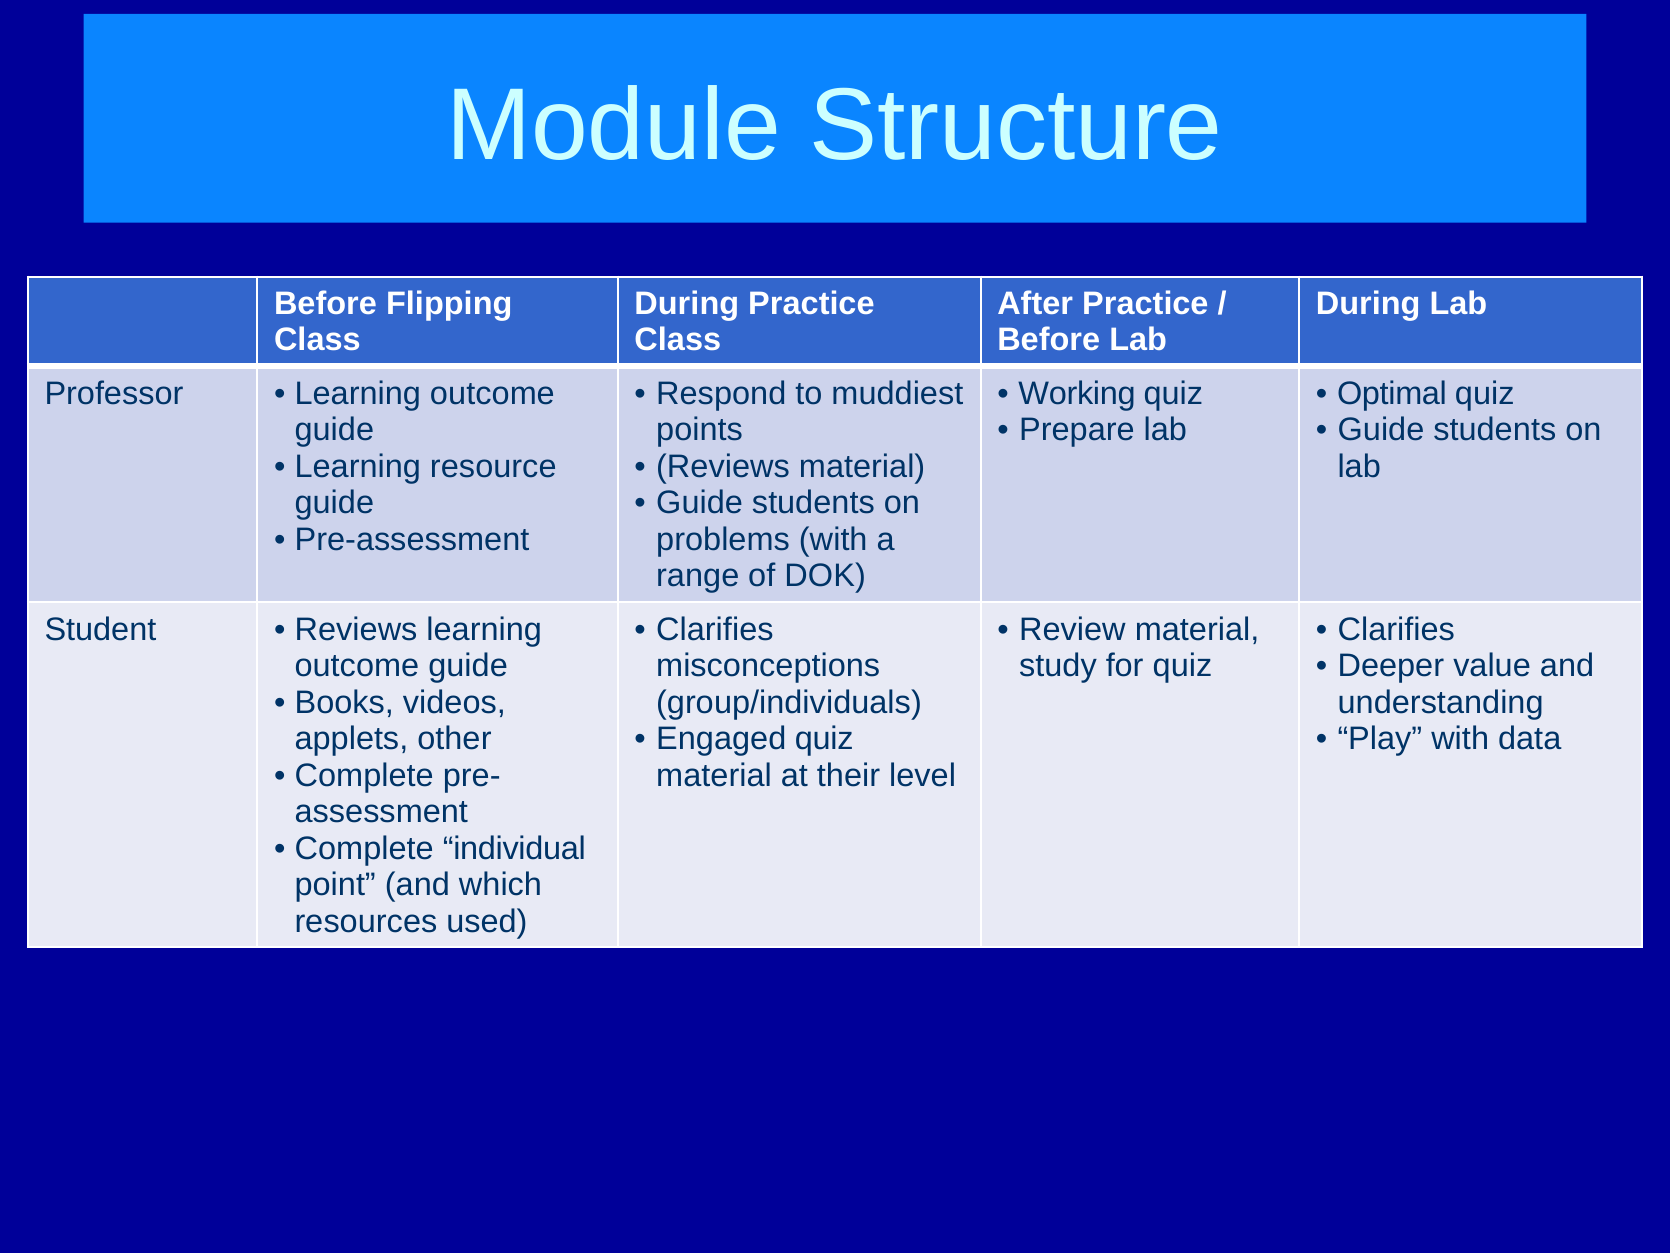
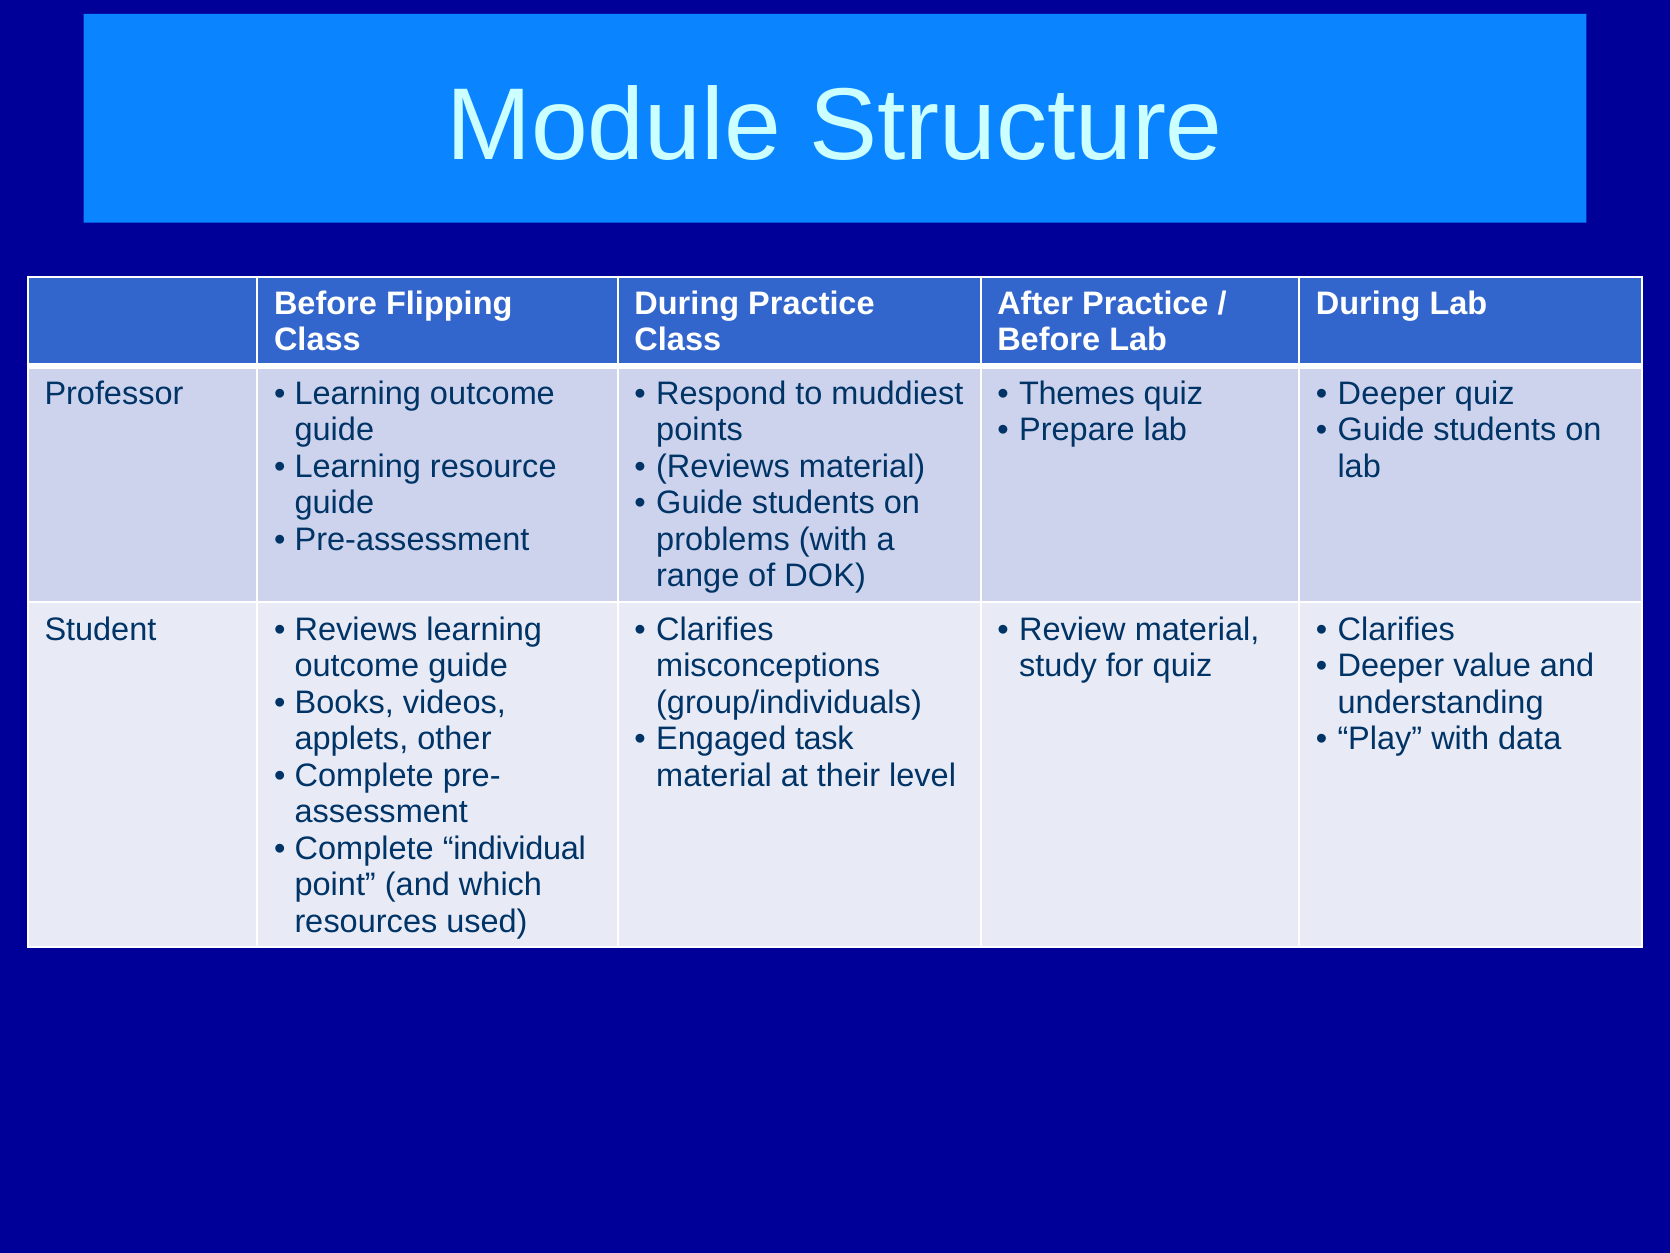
Working: Working -> Themes (1077, 393)
Optimal: Optimal -> Deeper (1392, 393)
Engaged quiz: quiz -> task (824, 739)
